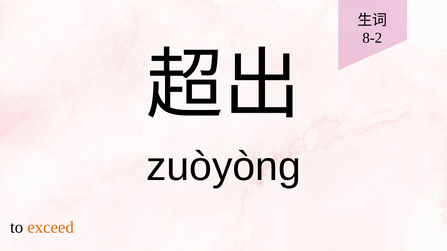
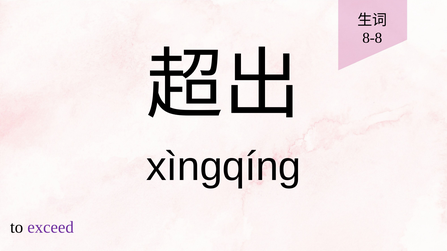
8-2: 8-2 -> 8-8 (372, 38)
zuòyòng: zuòyòng -> xìngqíng (224, 167)
exceed colour: orange -> purple (51, 228)
